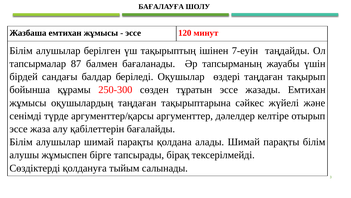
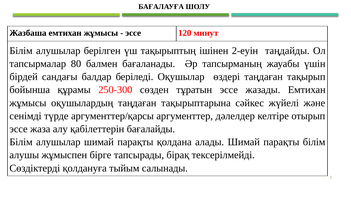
7-еуін: 7-еуін -> 2-еуін (245, 51)
87: 87 -> 80 (76, 64)
